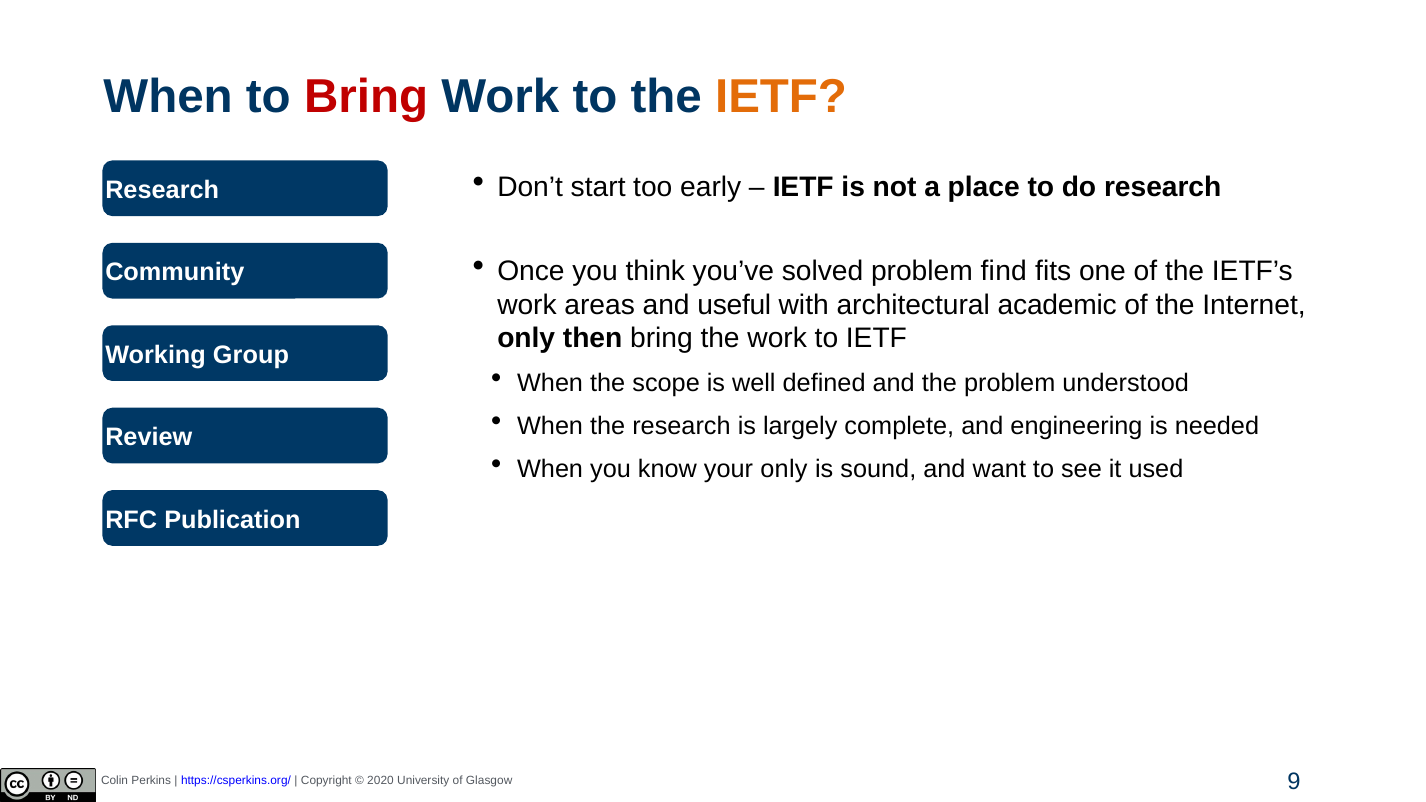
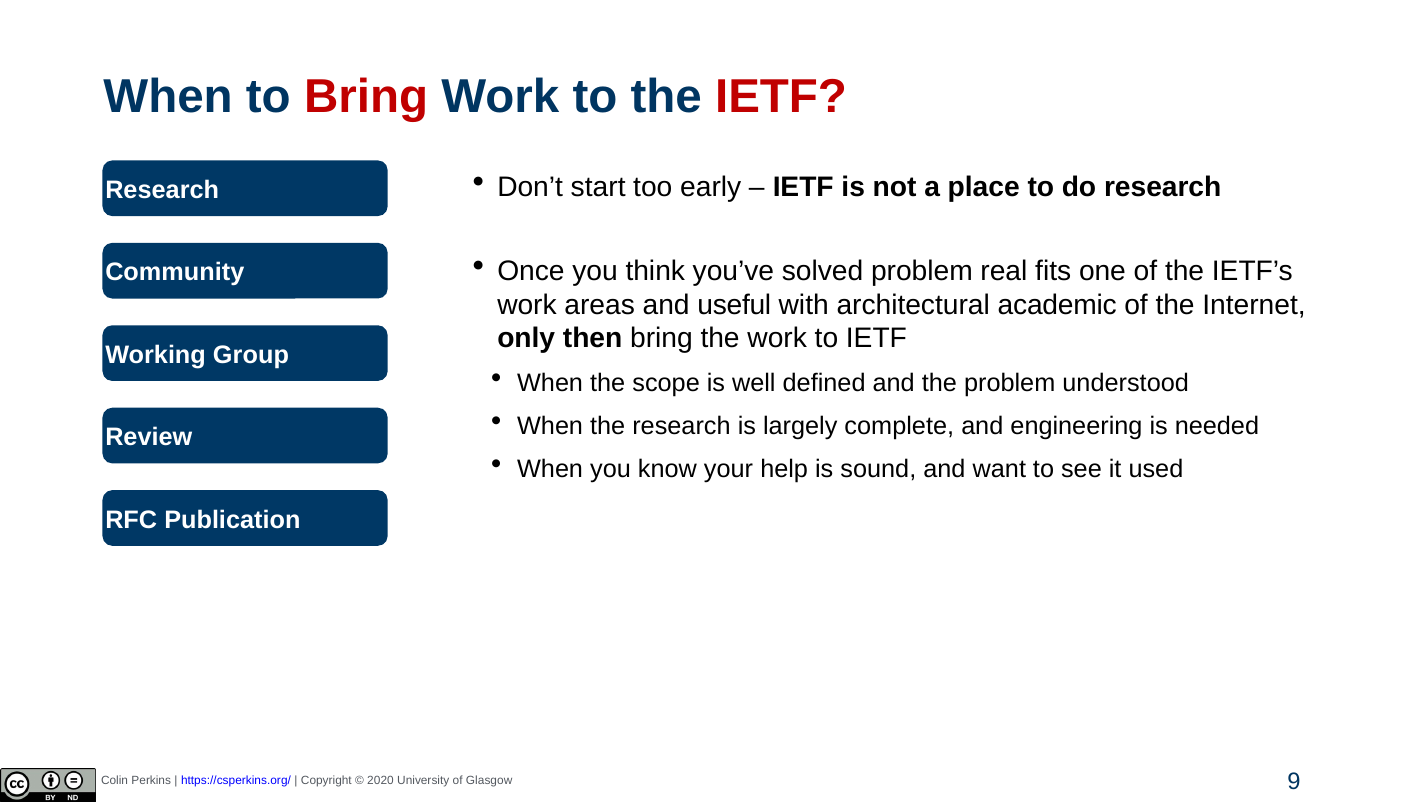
IETF colour: orange -> red (781, 97)
find: find -> real (1004, 271)
your only: only -> help (784, 469)
